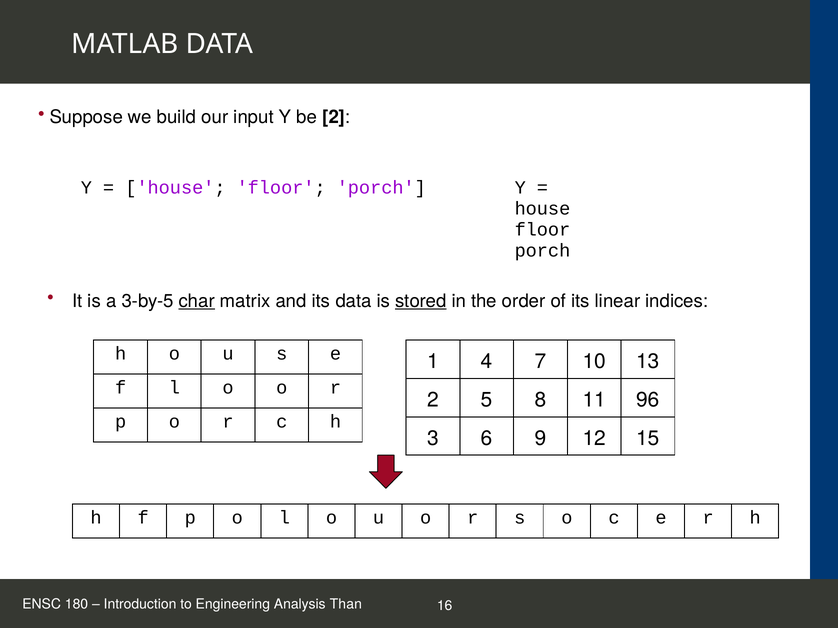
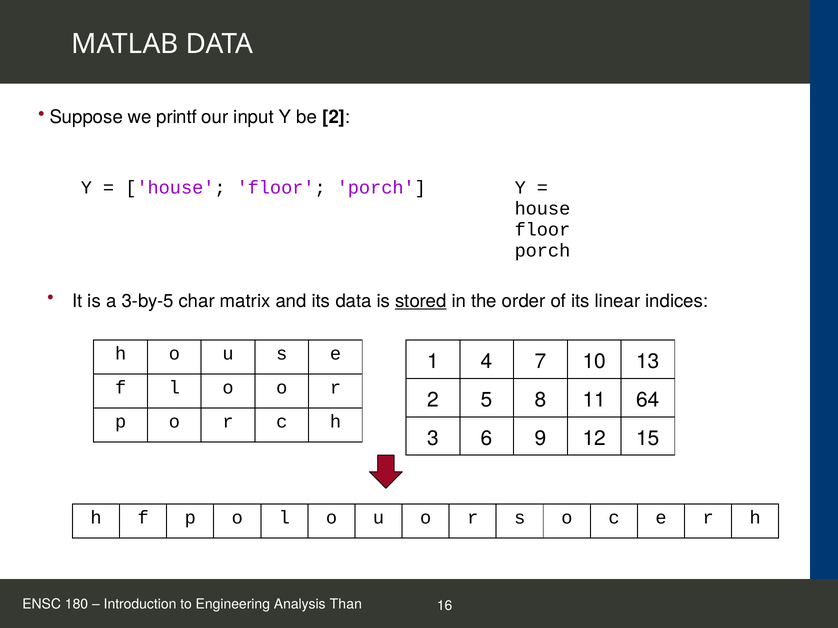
build: build -> printf (177, 117)
char underline: present -> none (197, 301)
96: 96 -> 64 (648, 400)
